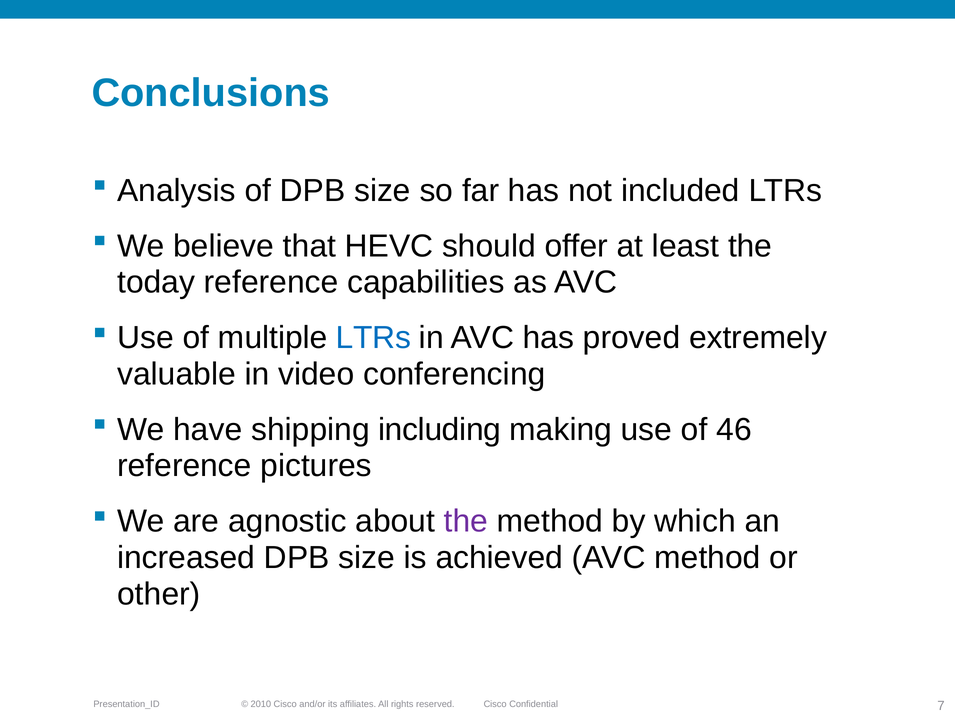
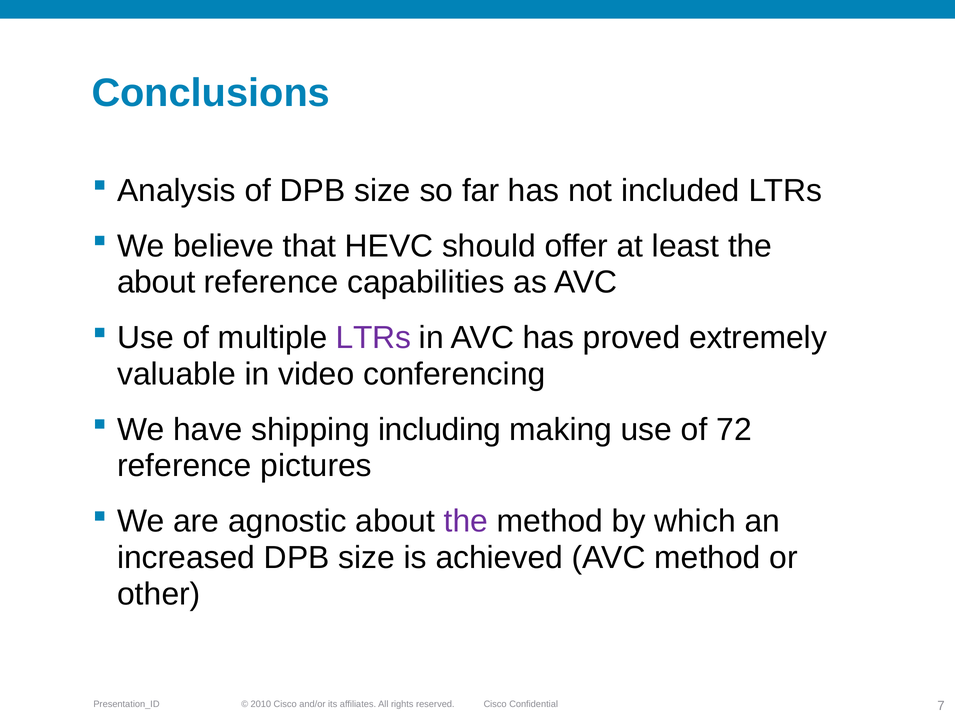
today: today -> about (156, 282)
LTRs colour: blue -> purple (374, 337)
46: 46 -> 72 (734, 429)
